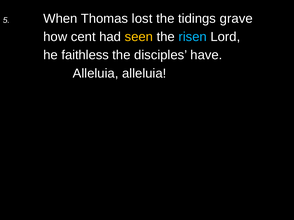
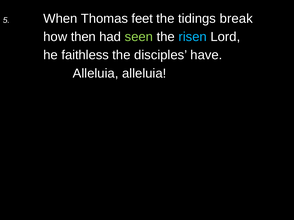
lost: lost -> feet (142, 19)
grave: grave -> break (236, 19)
cent: cent -> then (83, 37)
seen colour: yellow -> light green (139, 37)
